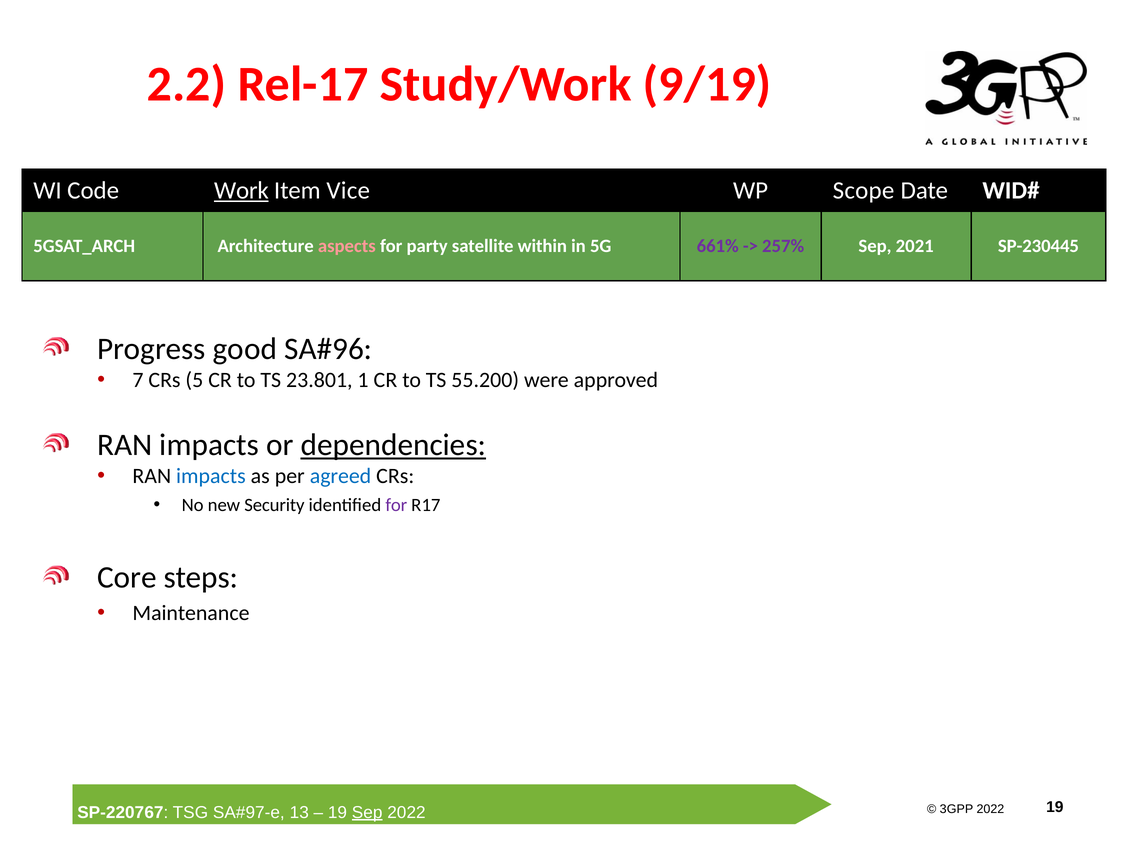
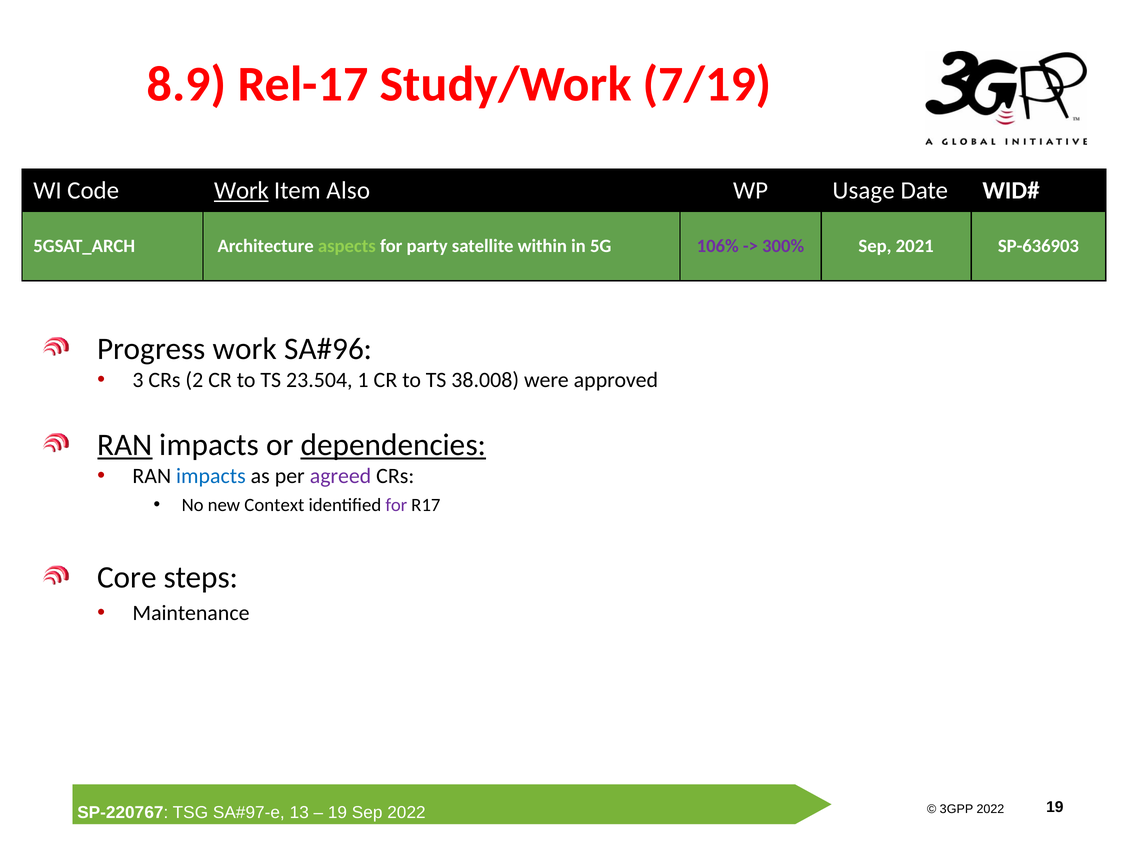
2.2: 2.2 -> 8.9 (187, 84)
9/19: 9/19 -> 7/19 (707, 84)
Vice: Vice -> Also (348, 191)
Scope: Scope -> Usage (864, 191)
aspects colour: pink -> light green (347, 246)
661%: 661% -> 106% (718, 246)
257%: 257% -> 300% (783, 246)
SP-230445: SP-230445 -> SP-636903 (1038, 246)
Progress good: good -> work (245, 349)
7: 7 -> 3 (138, 380)
5: 5 -> 2 (194, 380)
23.801: 23.801 -> 23.504 (319, 380)
55.200: 55.200 -> 38.008 (485, 380)
RAN underline: none -> present (125, 445)
agreed colour: blue -> purple (341, 476)
Security: Security -> Context (274, 505)
Sep underline: present -> none (367, 812)
